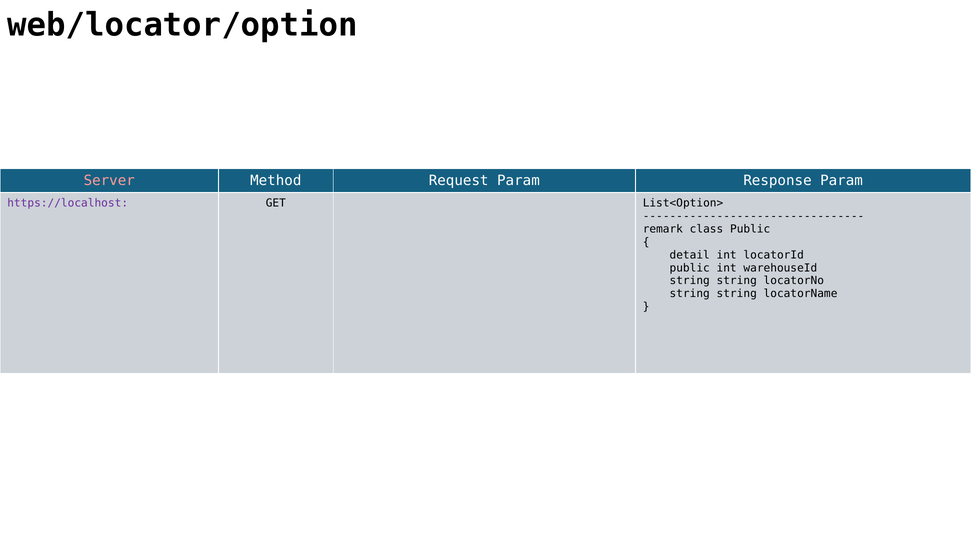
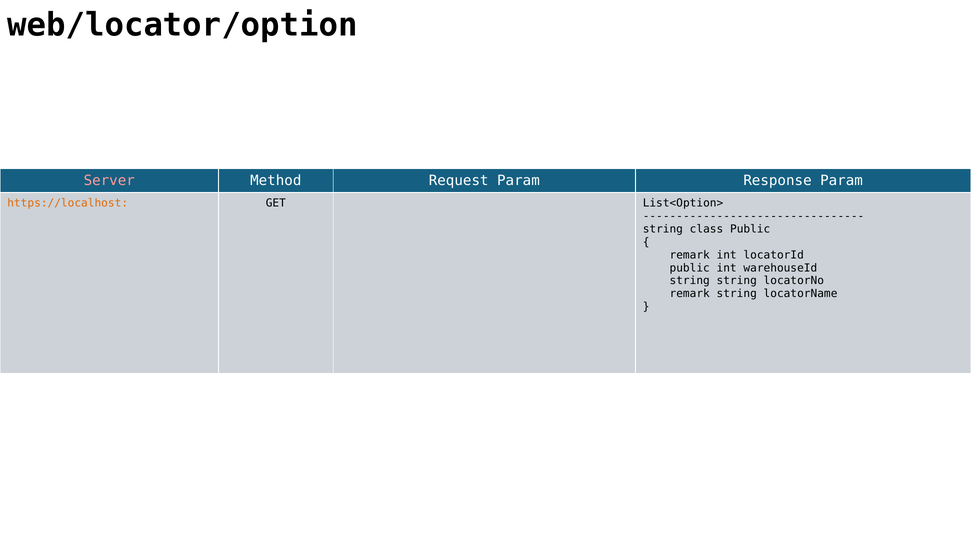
https://localhost colour: purple -> orange (68, 203)
remark: remark -> string (663, 229)
detail: detail -> remark (690, 255)
string: string -> remark (690, 294)
